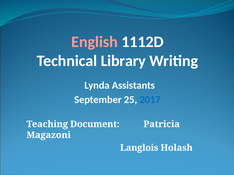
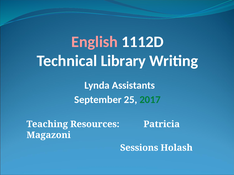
2017 colour: blue -> green (150, 100)
Document: Document -> Resources (95, 124)
Langlois: Langlois -> Sessions (139, 148)
